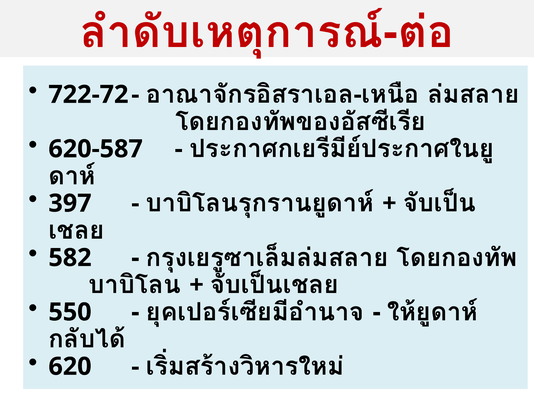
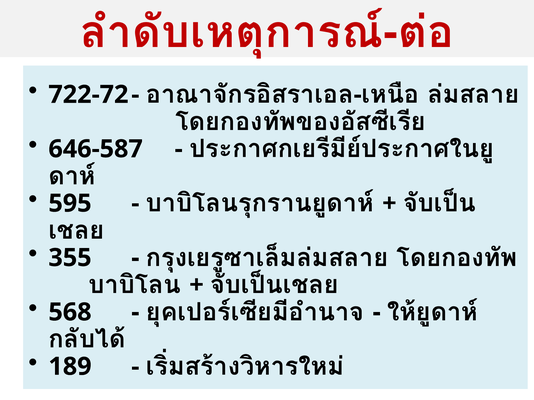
620-587: 620-587 -> 646-587 (96, 149)
397: 397 -> 595 (70, 204)
582: 582 -> 355 (70, 258)
550: 550 -> 568 (70, 313)
620: 620 -> 189 (70, 367)
